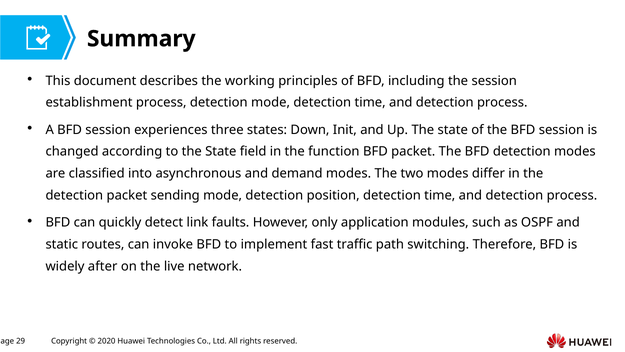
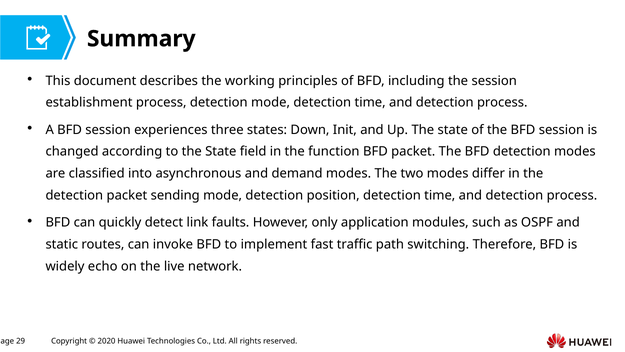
after: after -> echo (103, 266)
